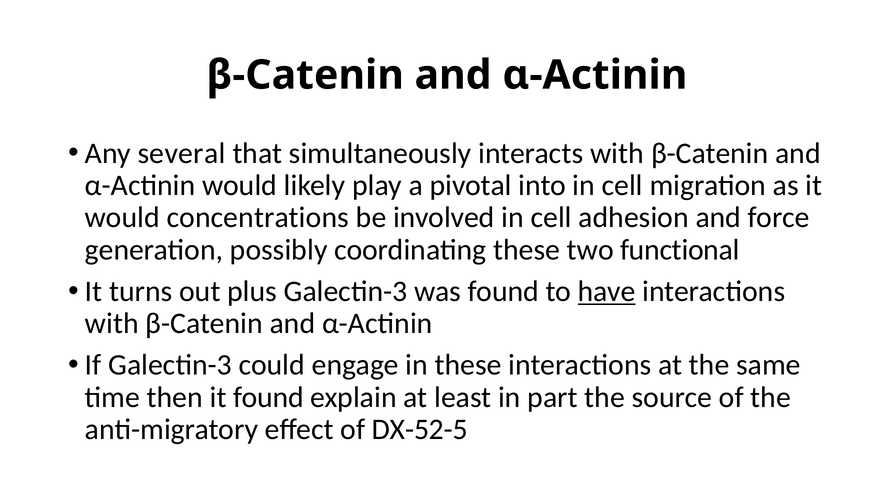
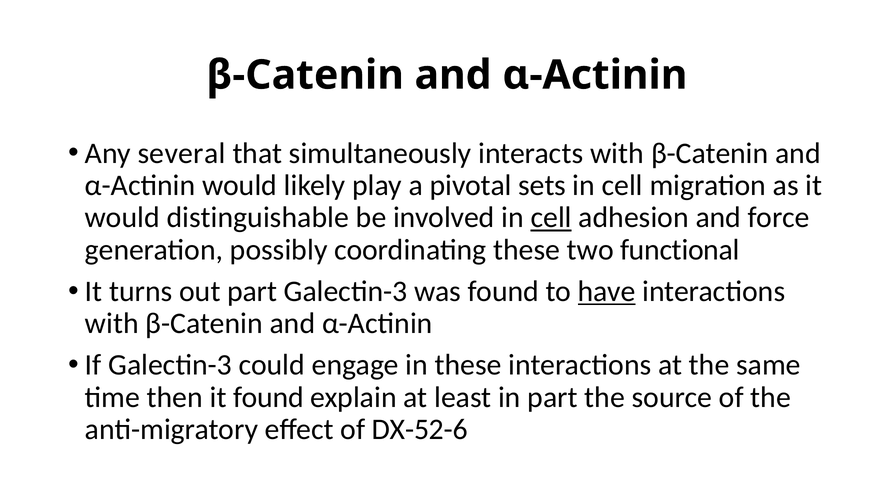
into: into -> sets (542, 185)
concentrations: concentrations -> distinguishable (258, 218)
cell underline: none -> present (551, 218)
out plus: plus -> part (252, 291)
DX-52-5: DX-52-5 -> DX-52-6 (420, 429)
